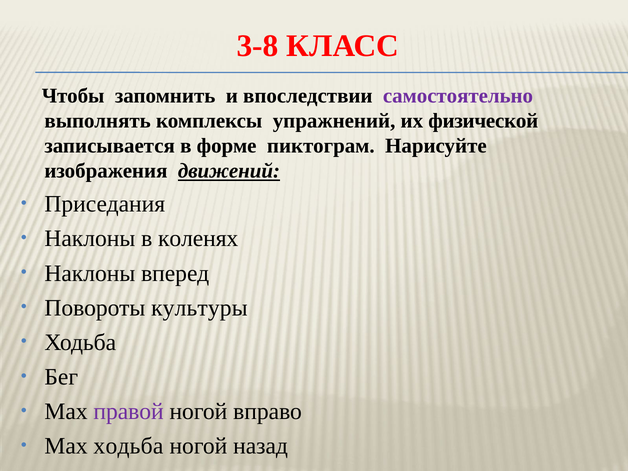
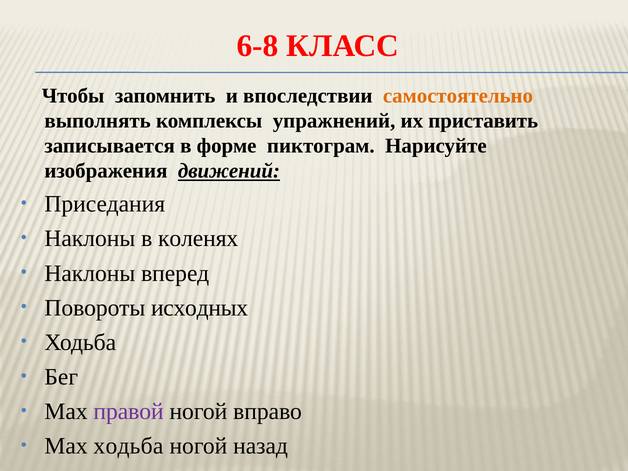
3-8: 3-8 -> 6-8 (258, 46)
самостоятельно colour: purple -> orange (458, 96)
физической: физической -> приставить (483, 121)
культуры: культуры -> исходных (200, 308)
